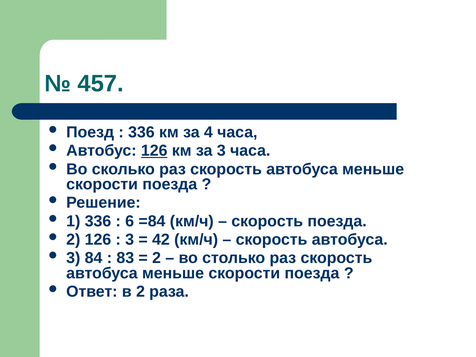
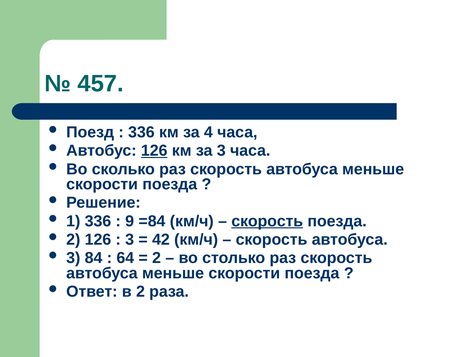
6: 6 -> 9 (130, 221)
скорость underline: none -> present (267, 221)
83: 83 -> 64 (125, 258)
